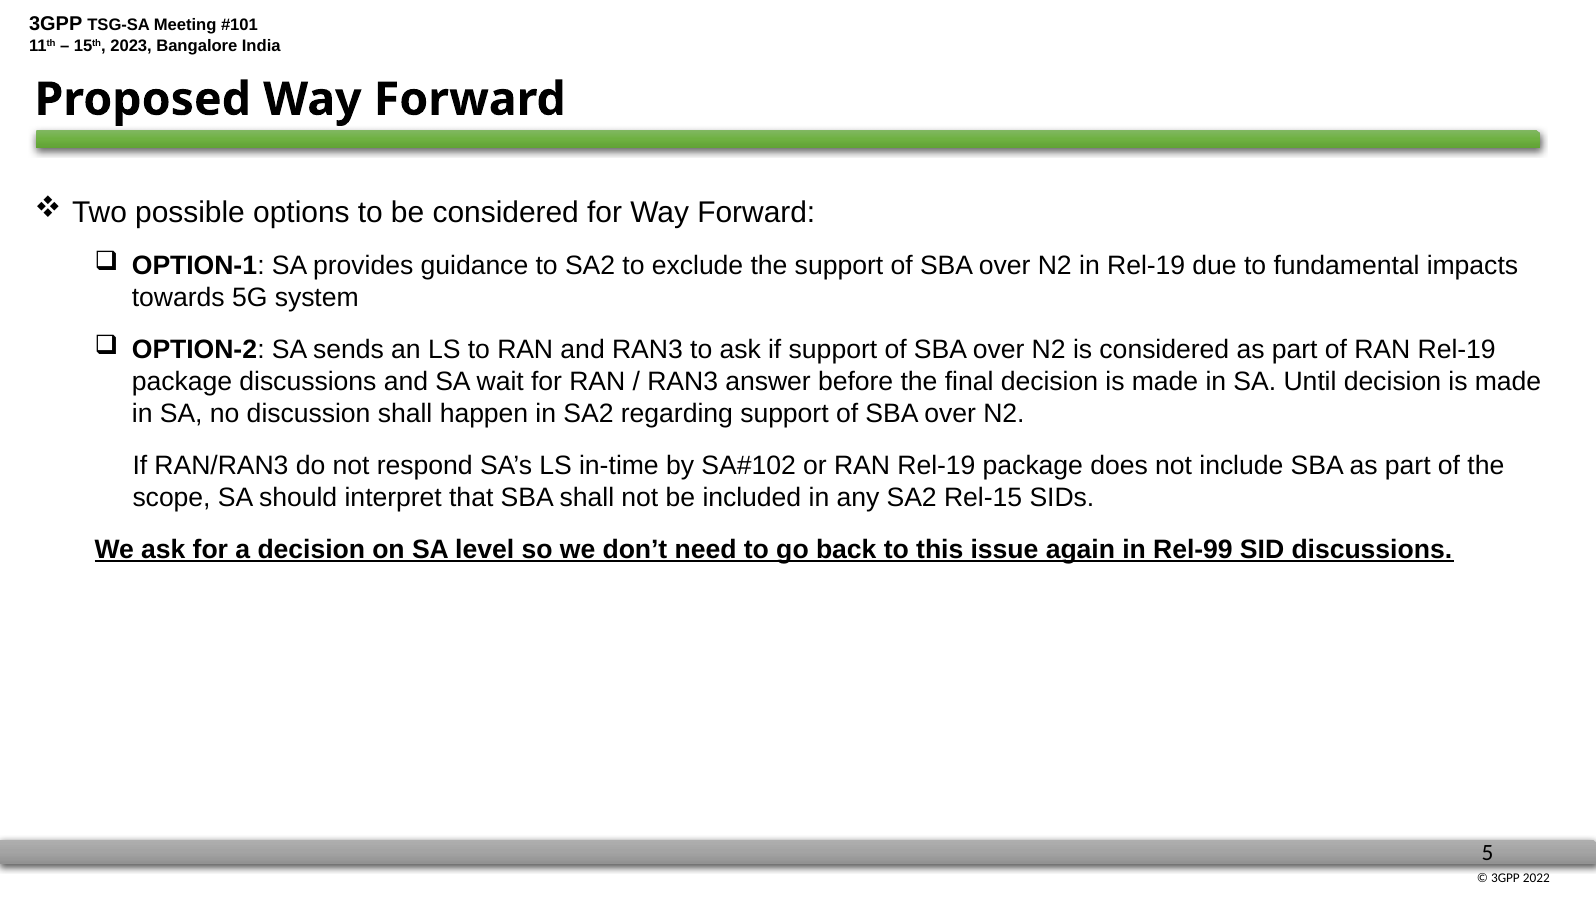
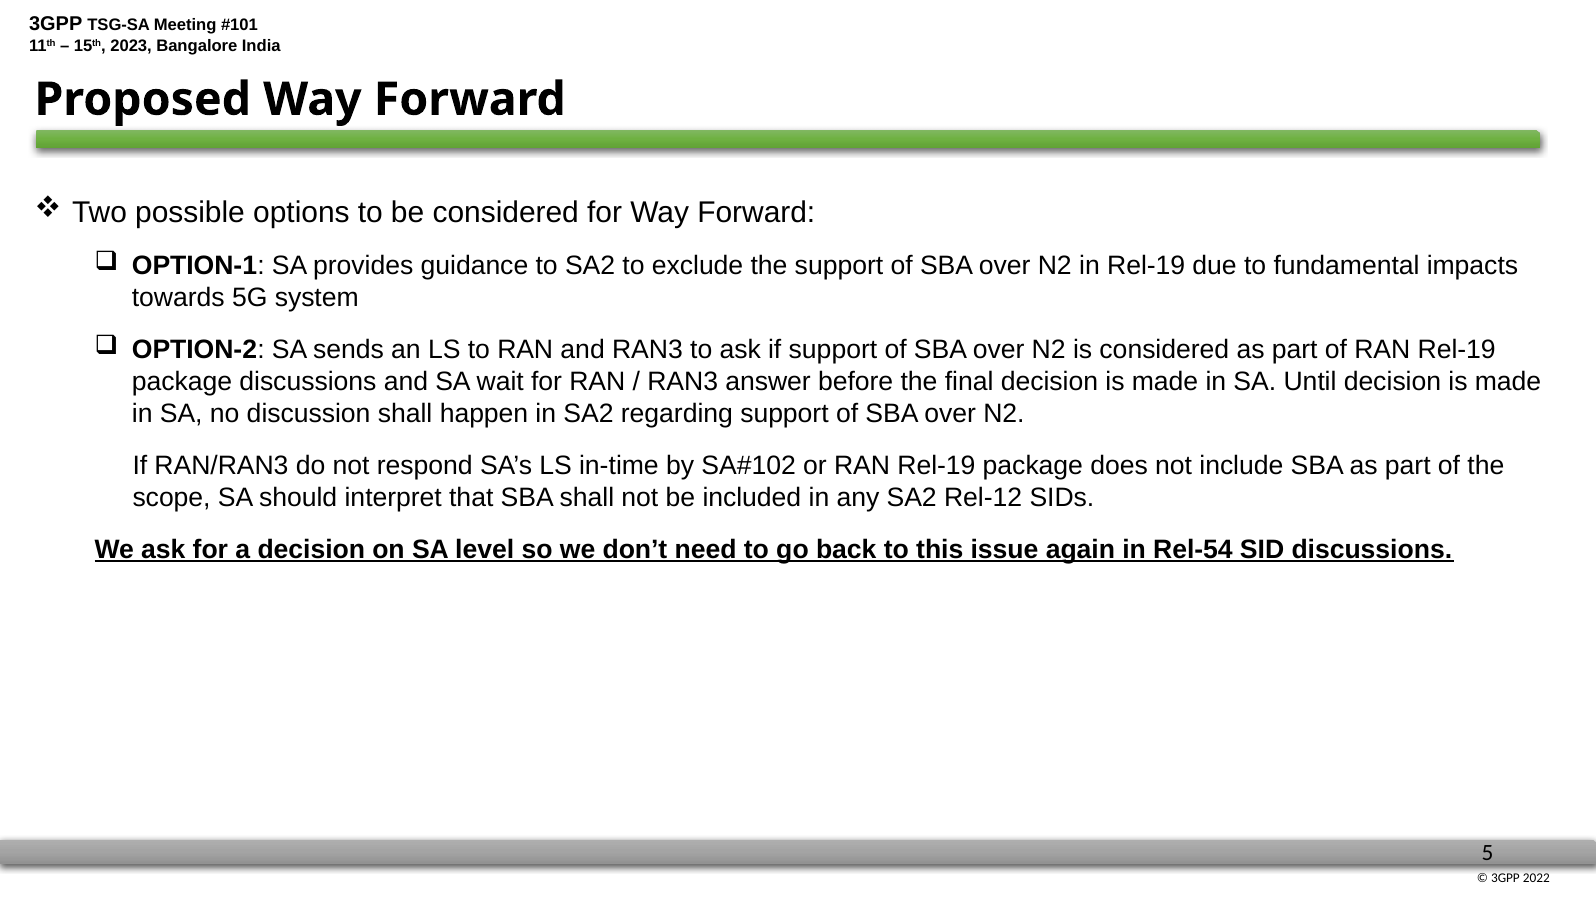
Rel-15: Rel-15 -> Rel-12 (983, 497)
Rel-99: Rel-99 -> Rel-54 (1193, 549)
